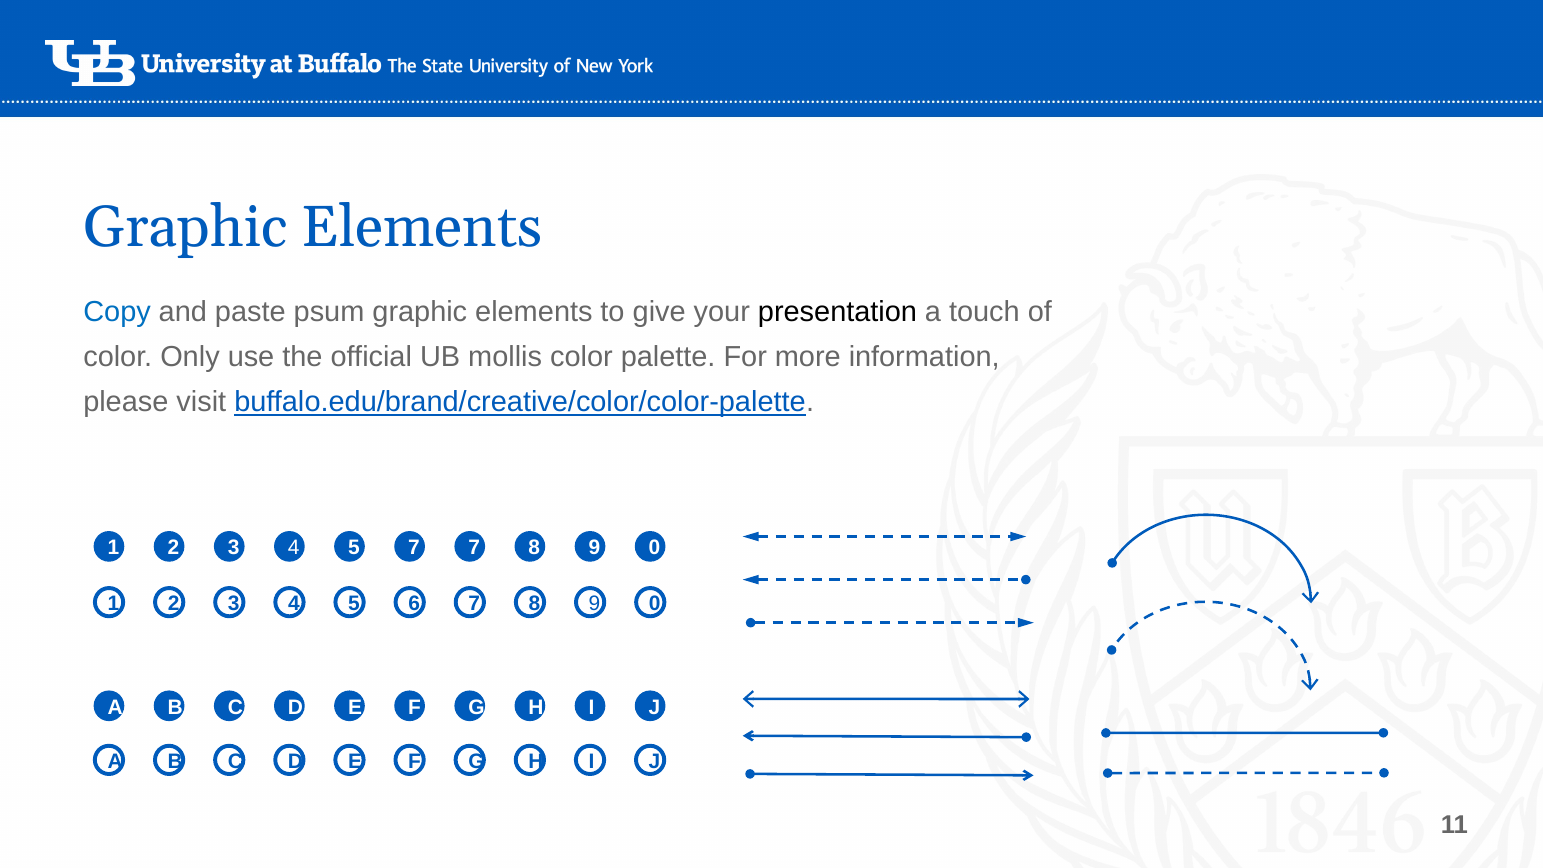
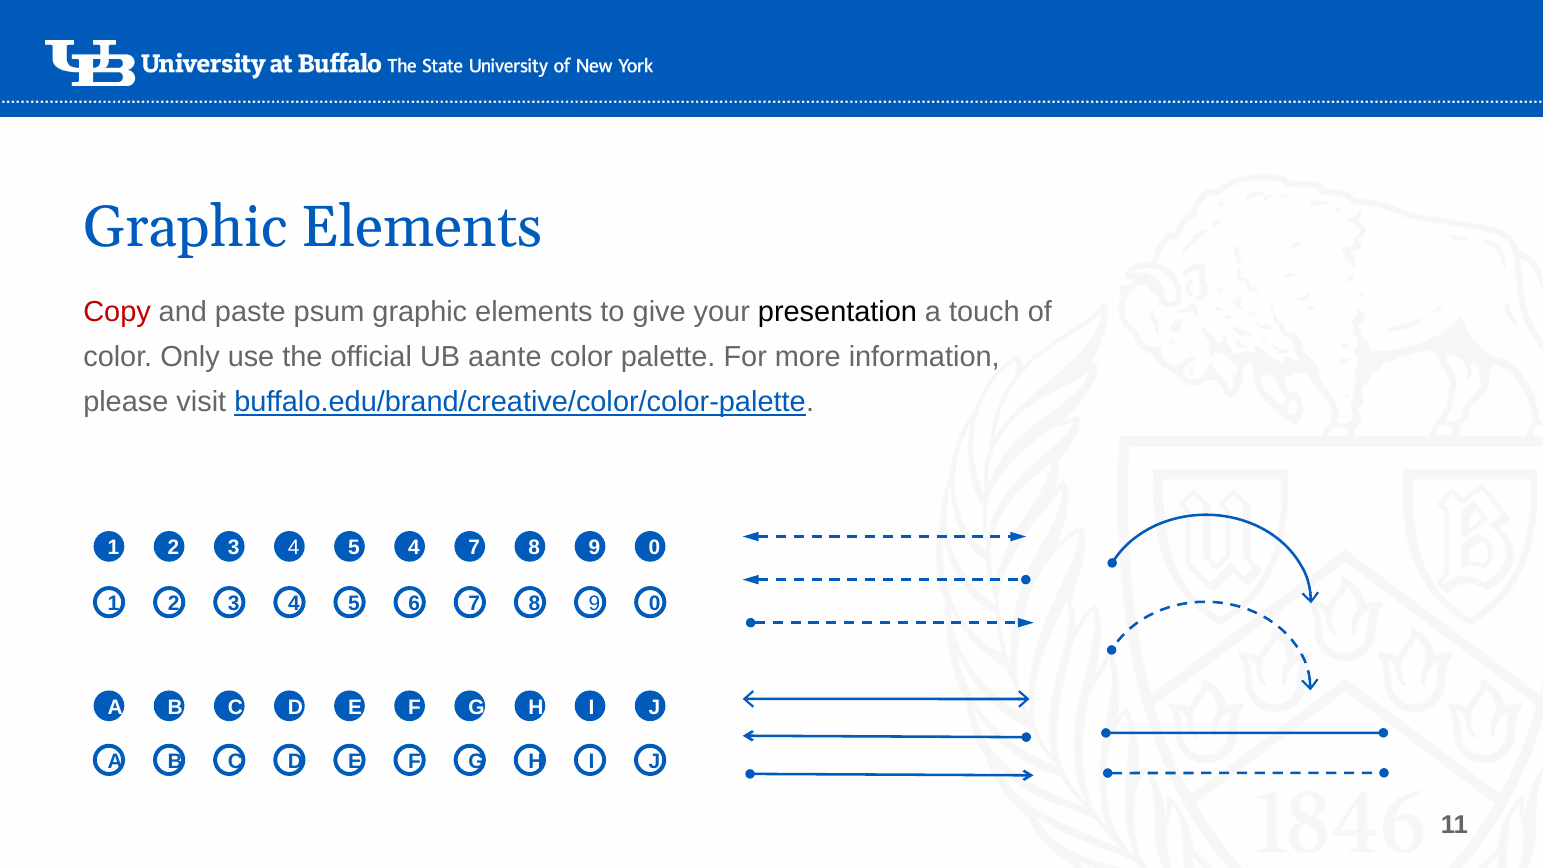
Copy colour: blue -> red (117, 312)
mollis: mollis -> aante (505, 357)
5 7: 7 -> 4 (414, 548)
